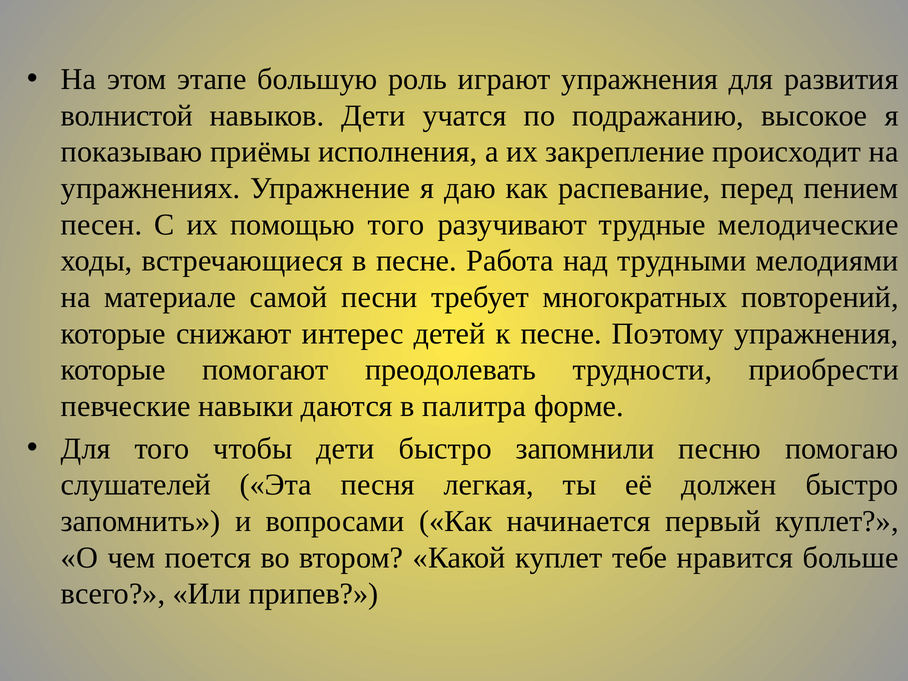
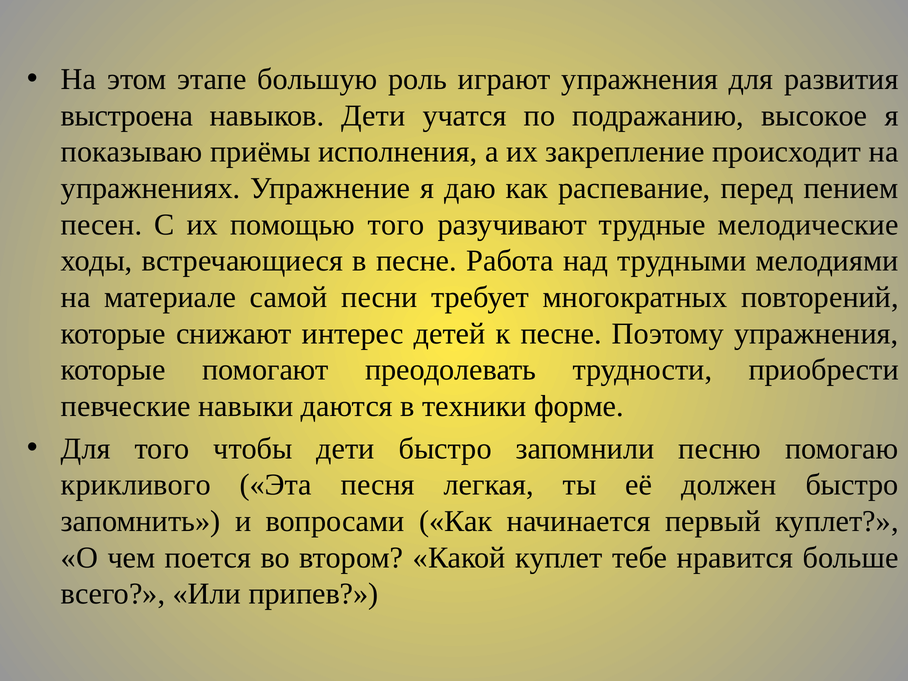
волнистой: волнистой -> выстроена (127, 116)
палитра: палитра -> техники (474, 406)
слушателей: слушателей -> крикливого (136, 485)
